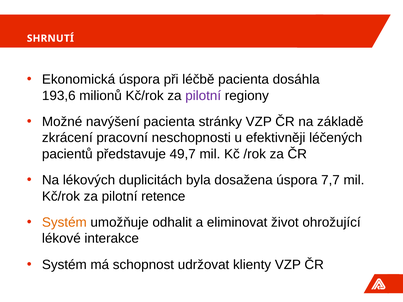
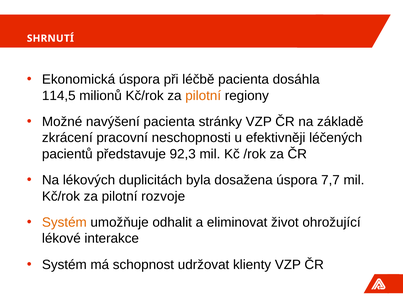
193,6: 193,6 -> 114,5 (59, 96)
pilotní colour: purple -> orange (203, 96)
49,7: 49,7 -> 92,3 (183, 154)
retence: retence -> rozvoje (163, 196)
